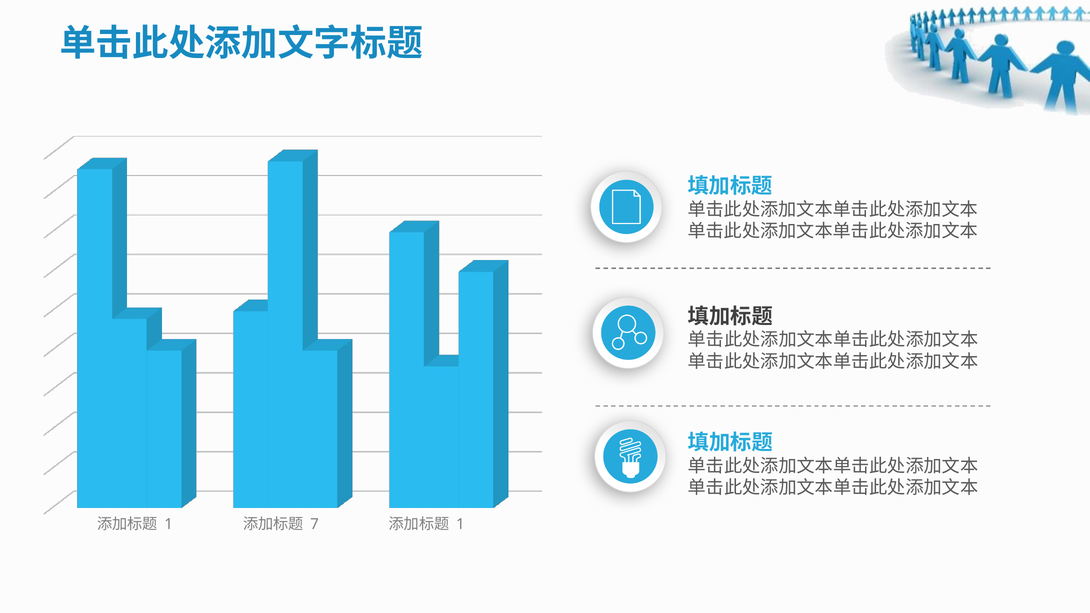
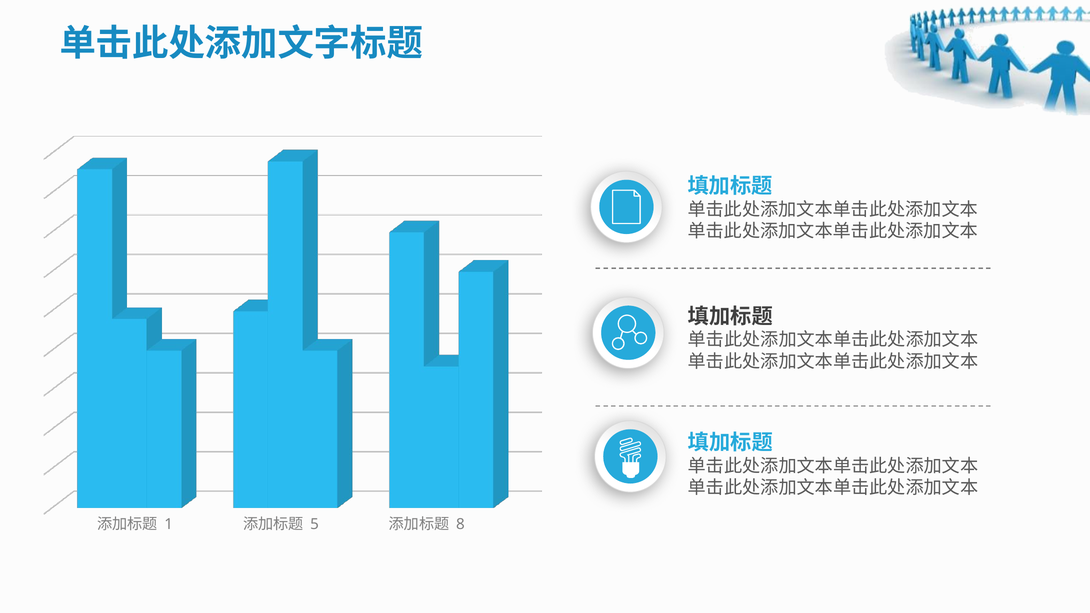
7: 7 -> 5 (315, 524)
1: 1 -> 8 (460, 524)
